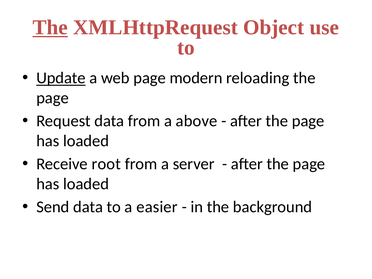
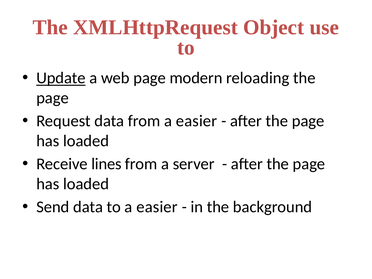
The underline: present -> none (50, 27)
from a above: above -> easier (197, 121)
root: root -> lines (106, 164)
